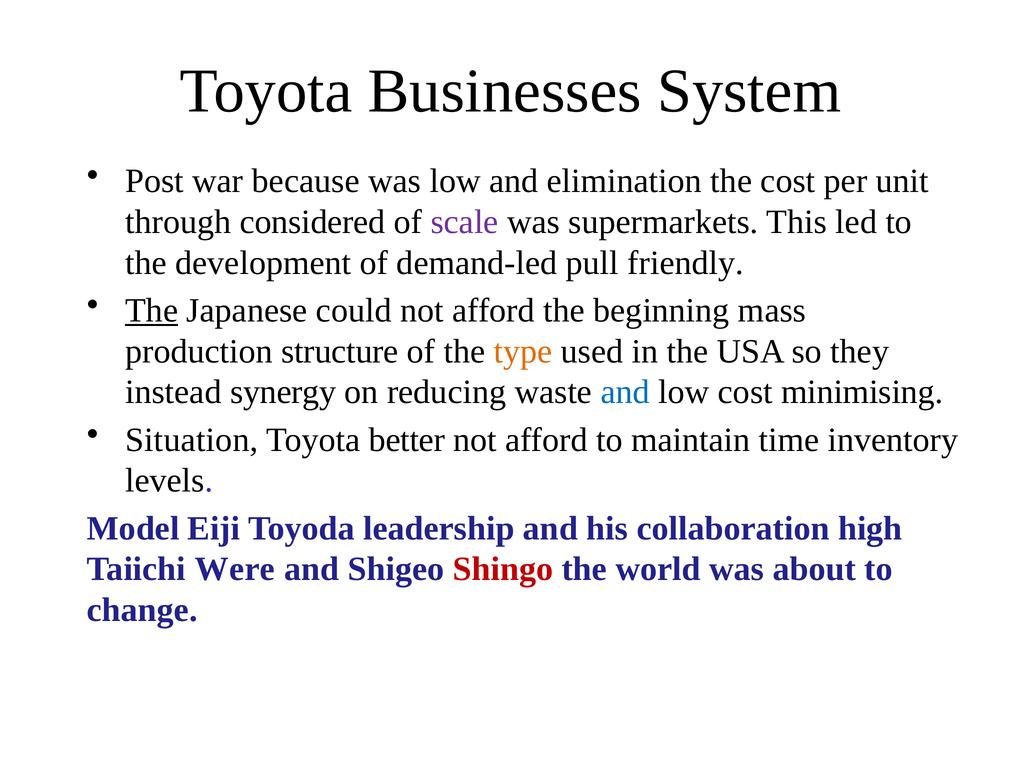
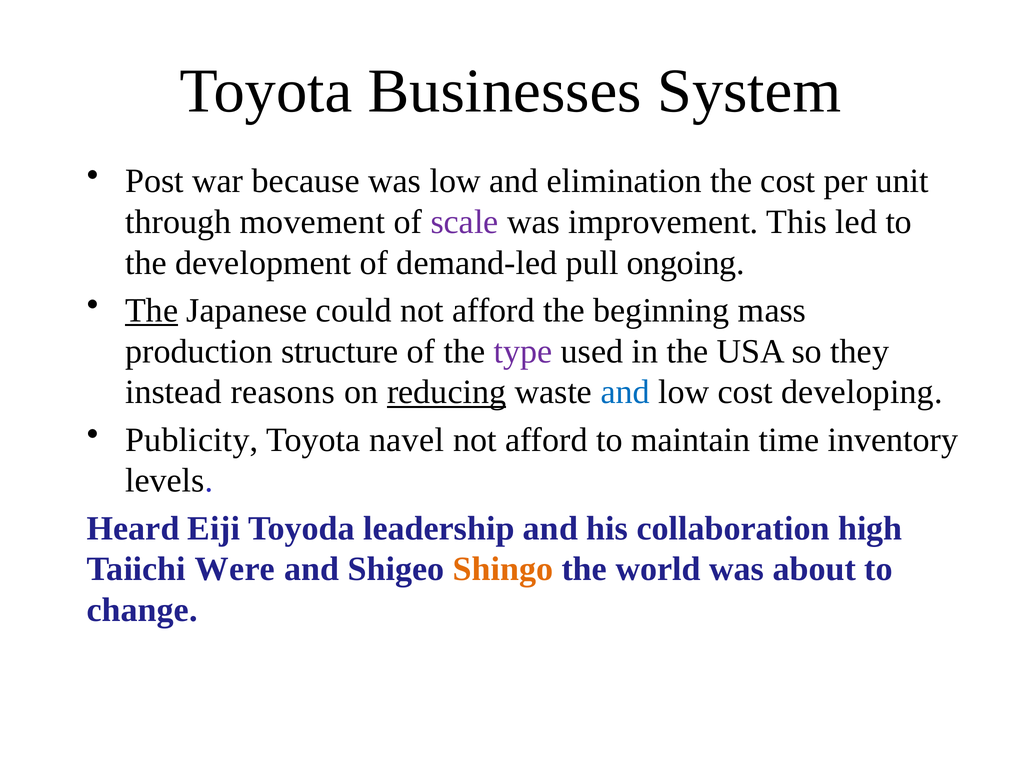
considered: considered -> movement (312, 222)
supermarkets: supermarkets -> improvement (663, 222)
friendly: friendly -> ongoing (686, 263)
type colour: orange -> purple (523, 352)
synergy: synergy -> reasons (283, 392)
reducing underline: none -> present (447, 392)
minimising: minimising -> developing (862, 392)
Situation: Situation -> Publicity (192, 440)
better: better -> navel (407, 440)
Model: Model -> Heard (133, 529)
Shingo colour: red -> orange (503, 570)
